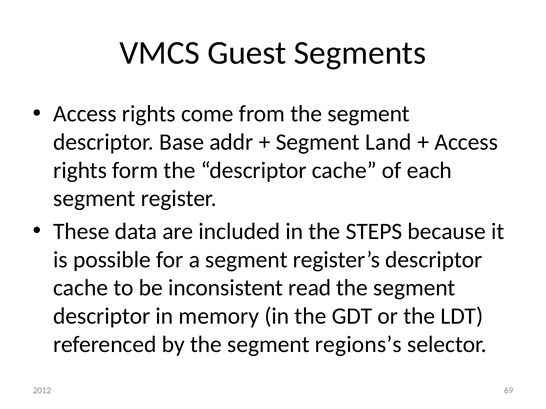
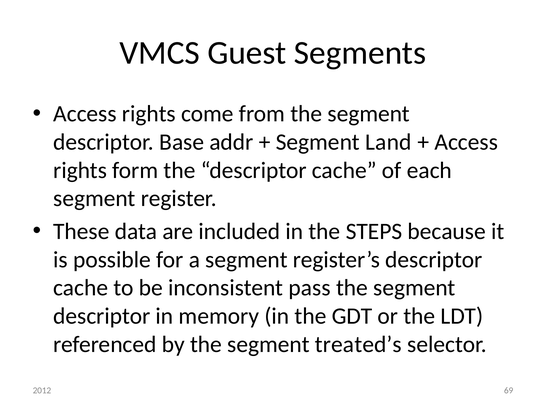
read: read -> pass (310, 288)
regions’s: regions’s -> treated’s (358, 345)
